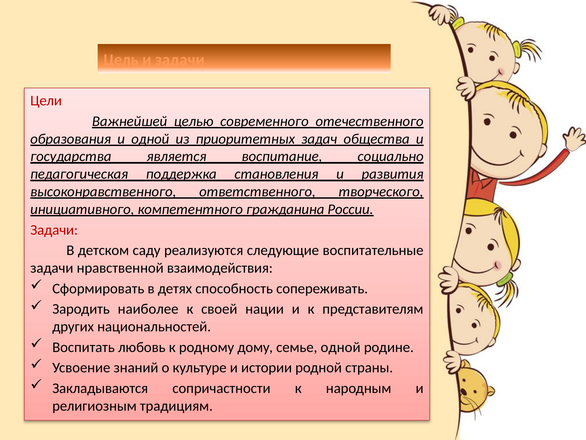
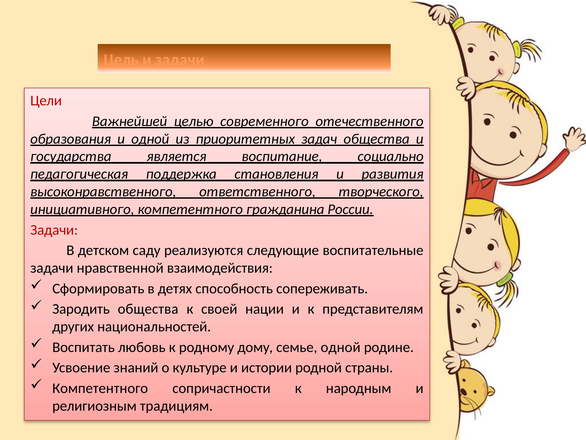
Зародить наиболее: наиболее -> общества (148, 309)
Закладываются: Закладываются -> Компетентного (100, 388)
